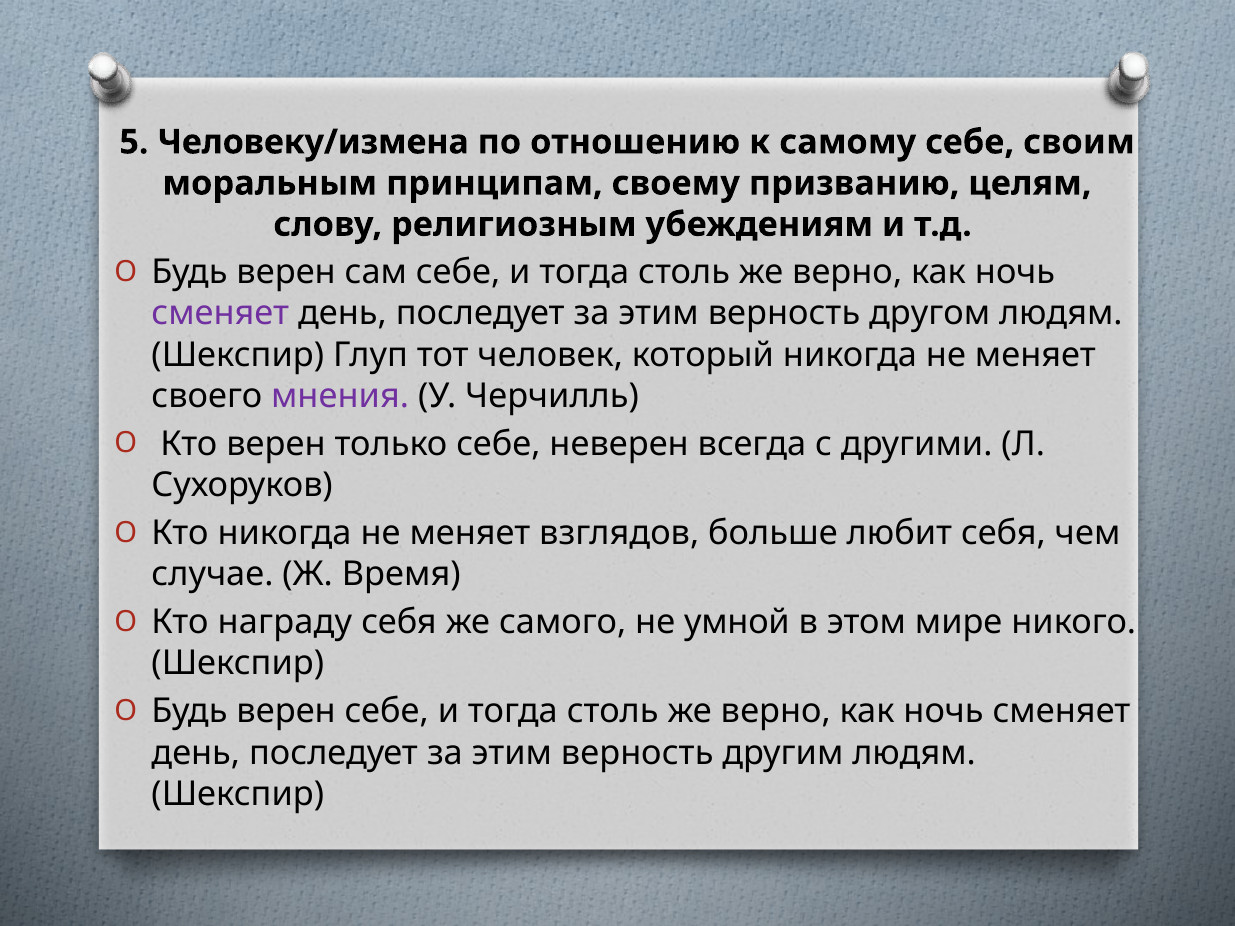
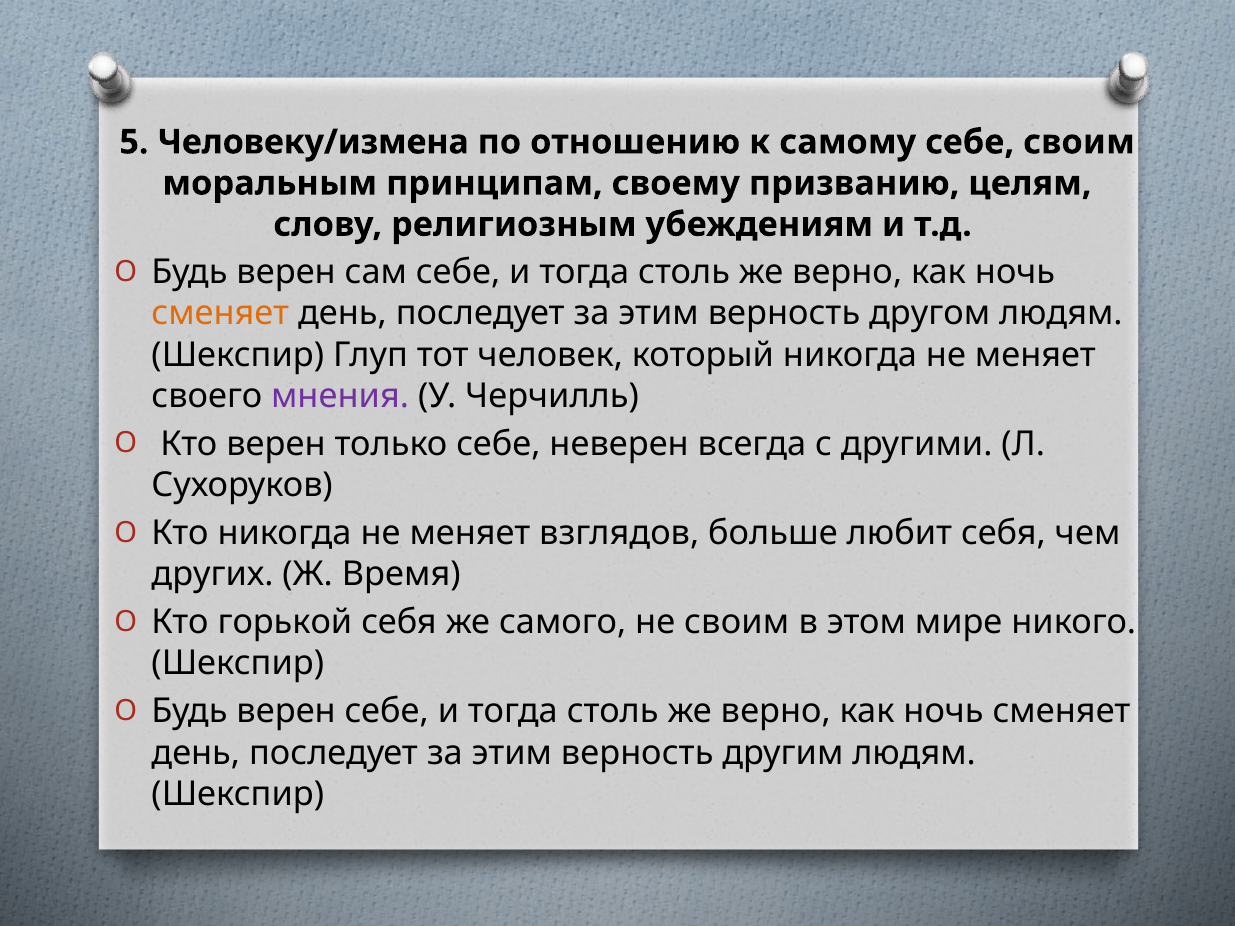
сменяет colour: purple -> orange (220, 314)
случае: случае -> других (212, 575)
награду: награду -> горькой (285, 623)
не умной: умной -> своим (737, 623)
